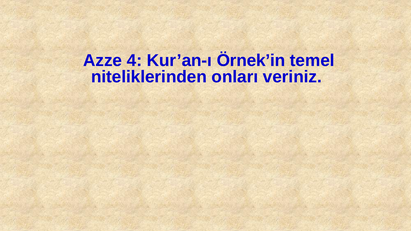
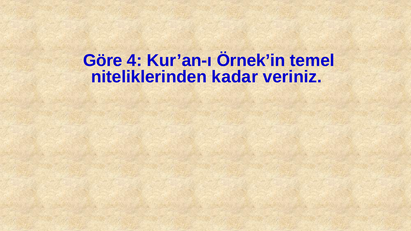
Azze: Azze -> Göre (103, 61)
onları: onları -> kadar (235, 77)
